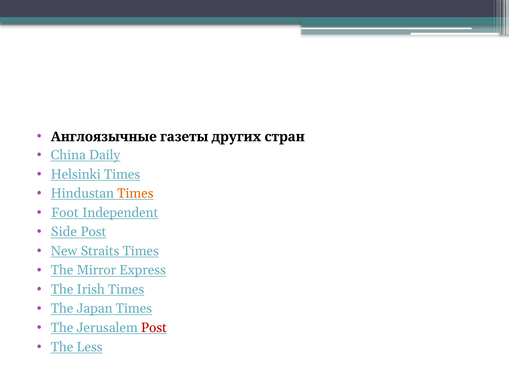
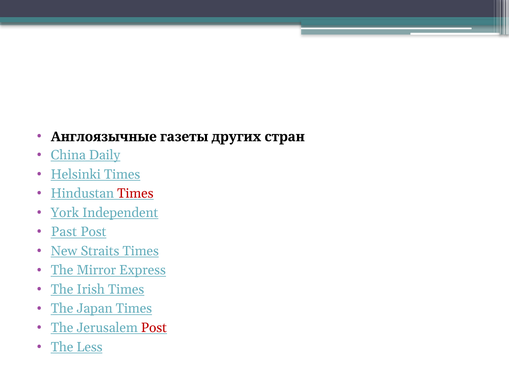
Times colour: orange -> red (135, 193)
Foot: Foot -> York (65, 212)
Side: Side -> Past (64, 232)
